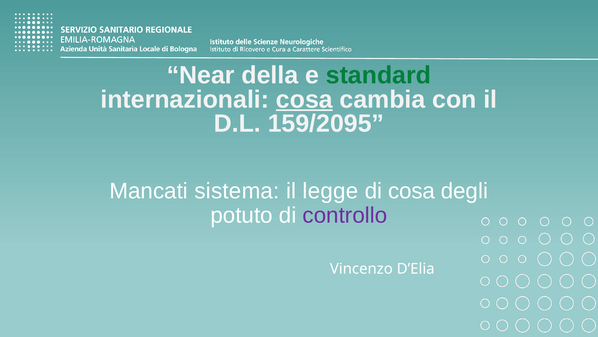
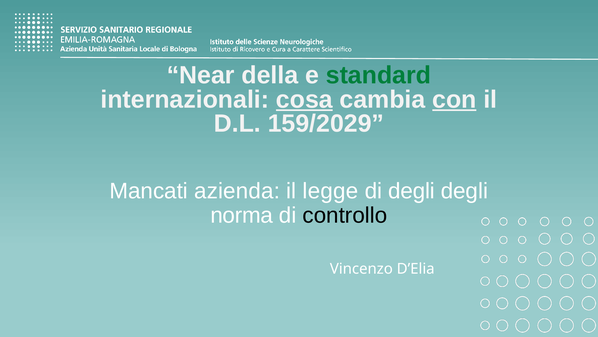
con underline: none -> present (454, 99)
159/2095: 159/2095 -> 159/2029 (326, 123)
sistema: sistema -> azienda (237, 191)
di cosa: cosa -> degli (412, 191)
potuto: potuto -> norma (242, 215)
controllo colour: purple -> black (345, 215)
